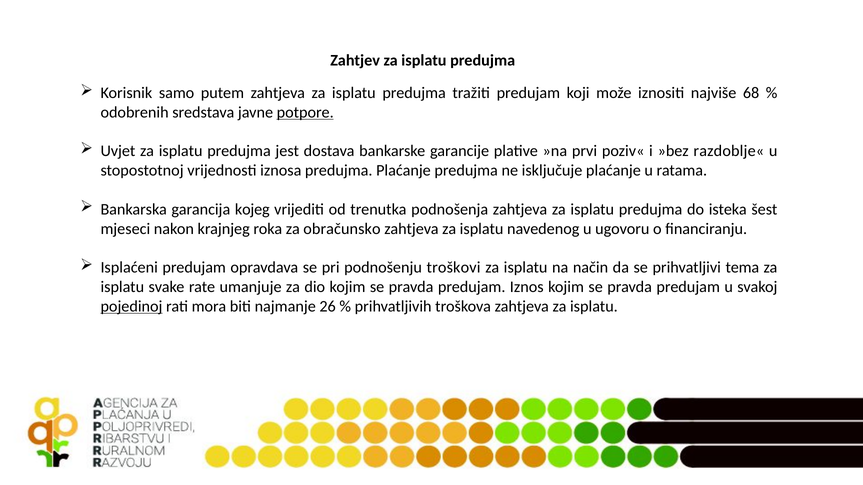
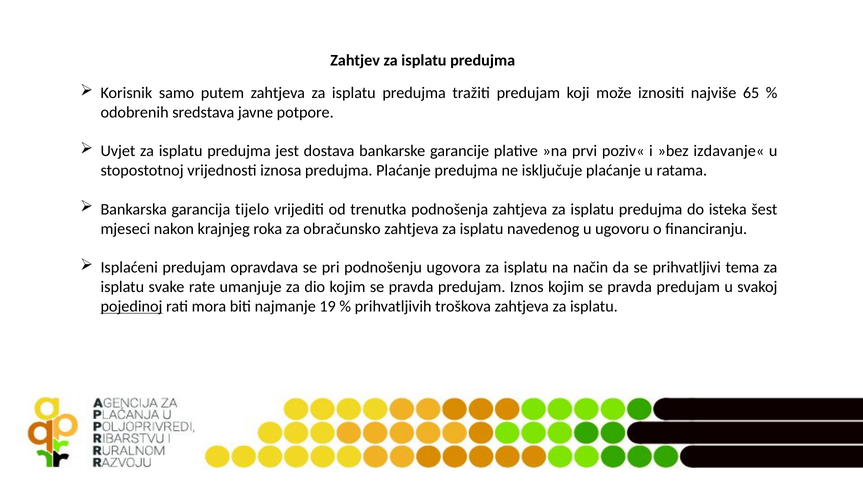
68: 68 -> 65 (751, 93)
potpore underline: present -> none (305, 112)
razdoblje«: razdoblje« -> izdavanje« (729, 151)
kojeg: kojeg -> tijelo (252, 209)
troškovi: troškovi -> ugovora (454, 268)
26: 26 -> 19 (328, 307)
